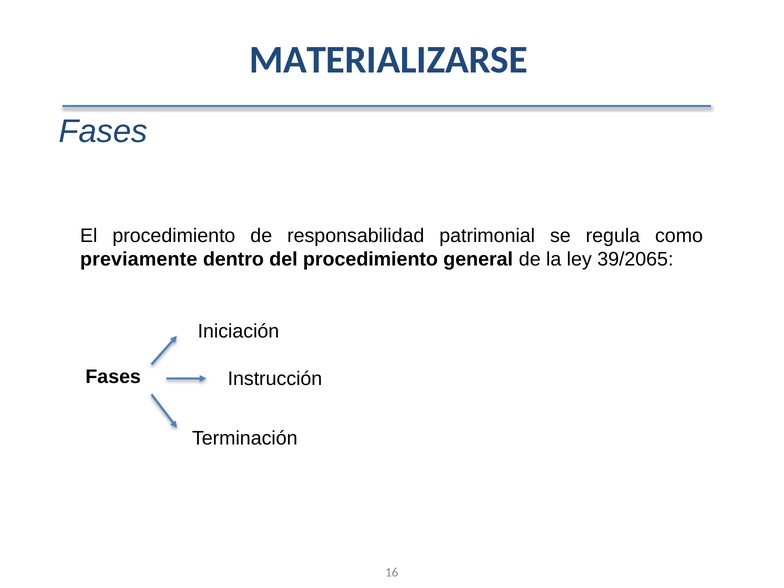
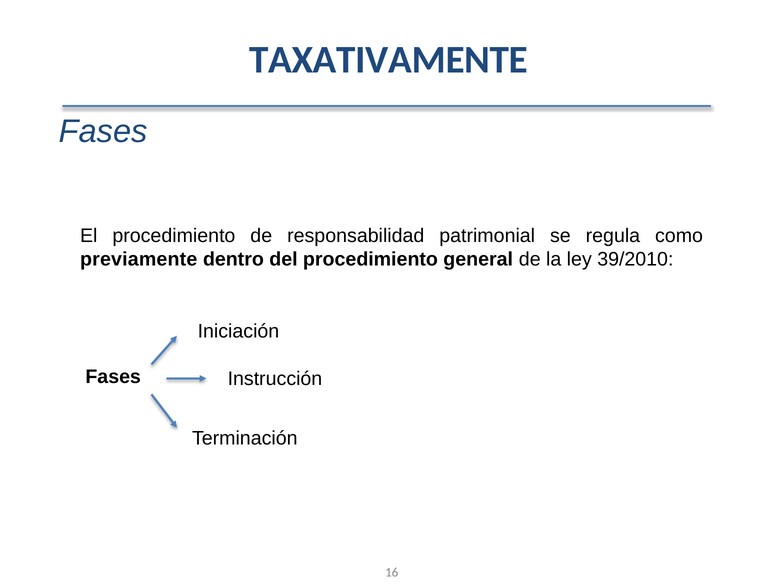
MATERIALIZARSE: MATERIALIZARSE -> TAXATIVAMENTE (389, 60)
39/2065: 39/2065 -> 39/2010 (635, 259)
